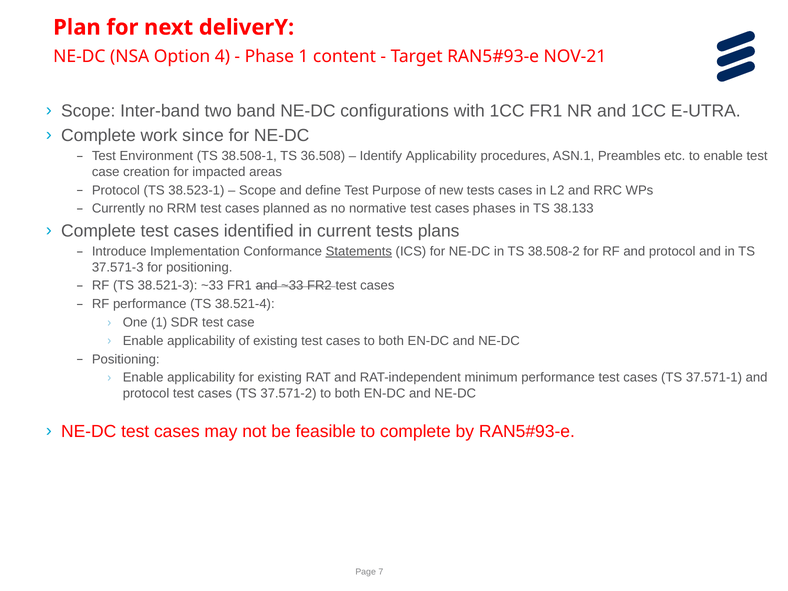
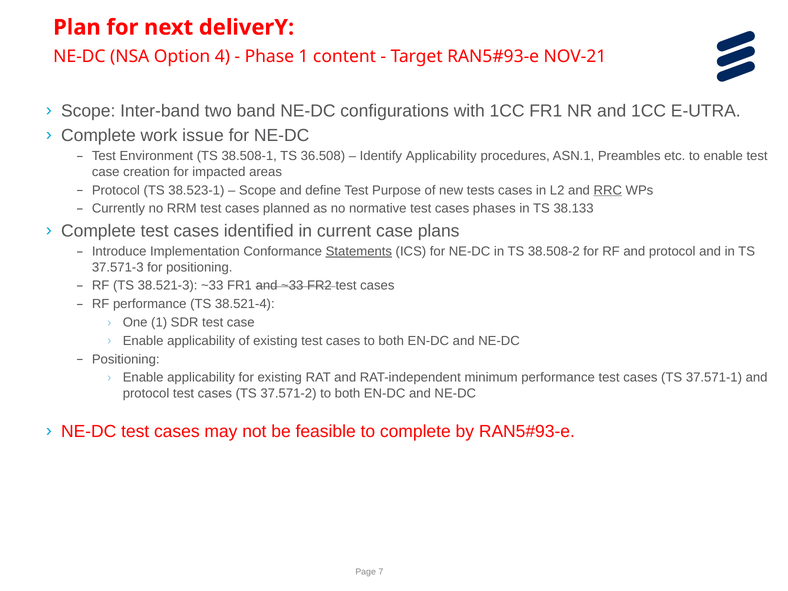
since: since -> issue (203, 135)
RRC underline: none -> present (608, 190)
current tests: tests -> case (394, 231)
